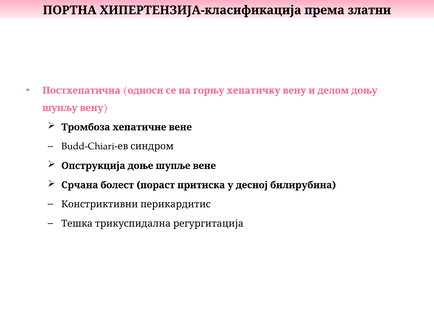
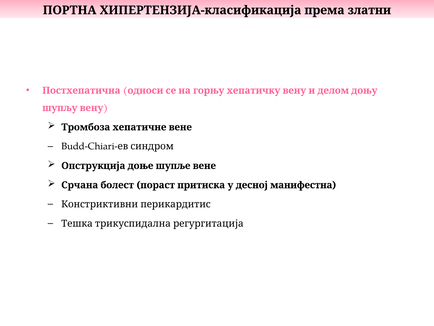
билирубина: билирубина -> манифестна (303, 185)
